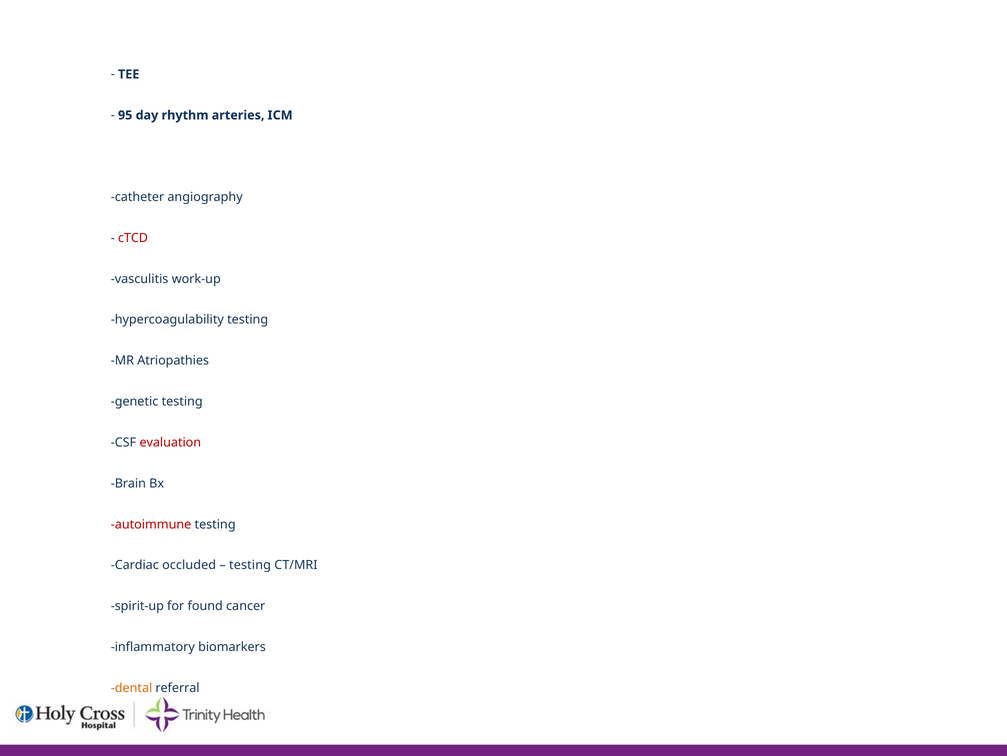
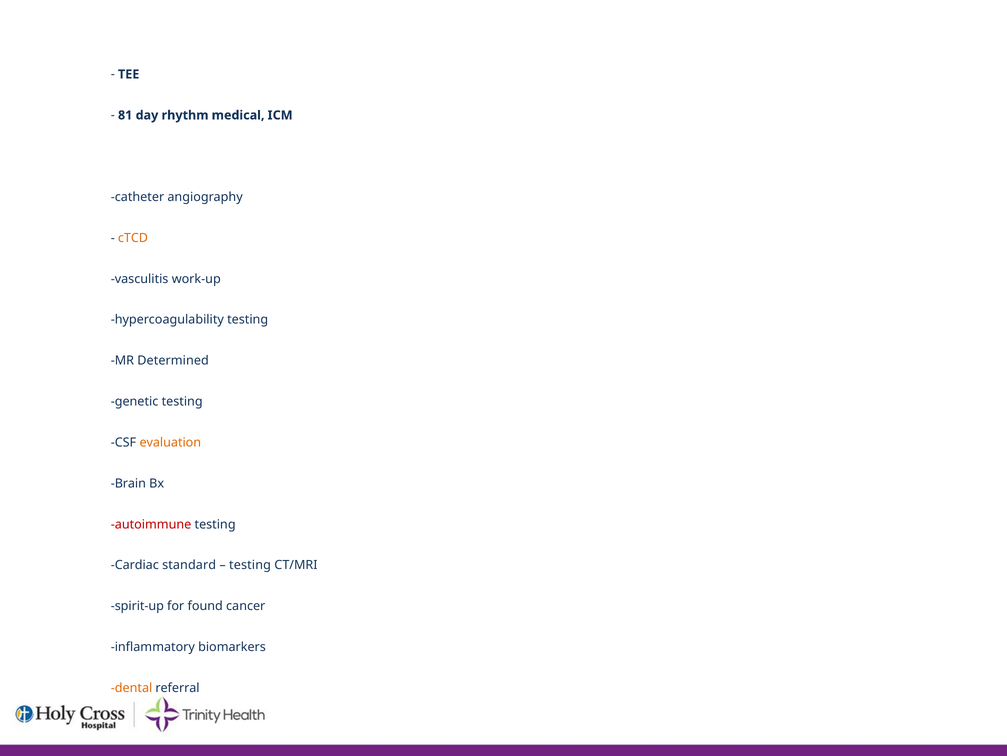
95: 95 -> 81 (125, 115)
arteries: arteries -> medical (238, 115)
cTCD colour: red -> orange (133, 238)
Atriopathies: Atriopathies -> Determined (173, 360)
evaluation colour: red -> orange (170, 442)
occluded: occluded -> standard (189, 565)
